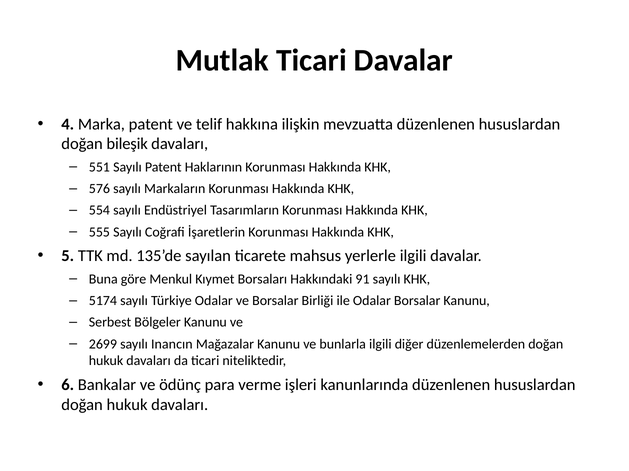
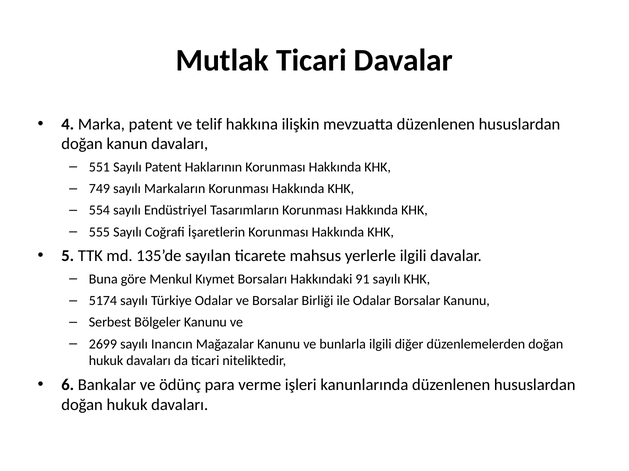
bileşik: bileşik -> kanun (127, 144)
576: 576 -> 749 (99, 189)
